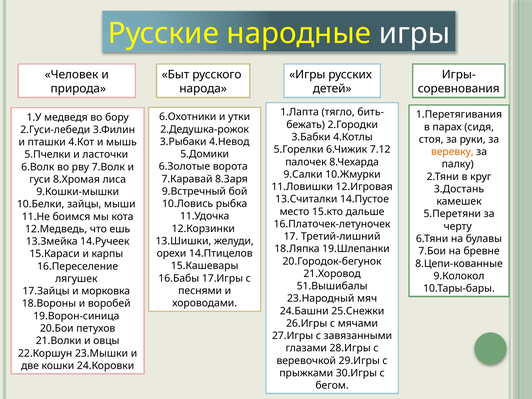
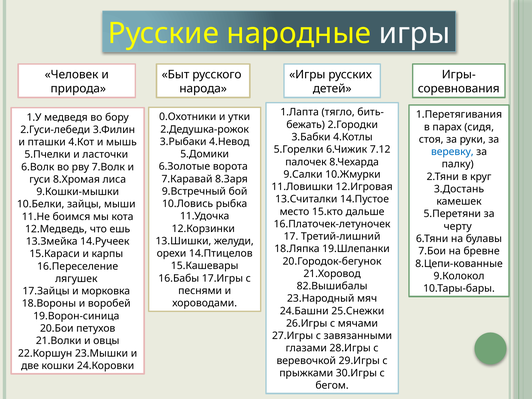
6.Охотники: 6.Охотники -> 0.Охотники (188, 117)
веревку colour: orange -> blue (452, 152)
51.Вышибалы: 51.Вышибалы -> 82.Вышибалы (332, 286)
